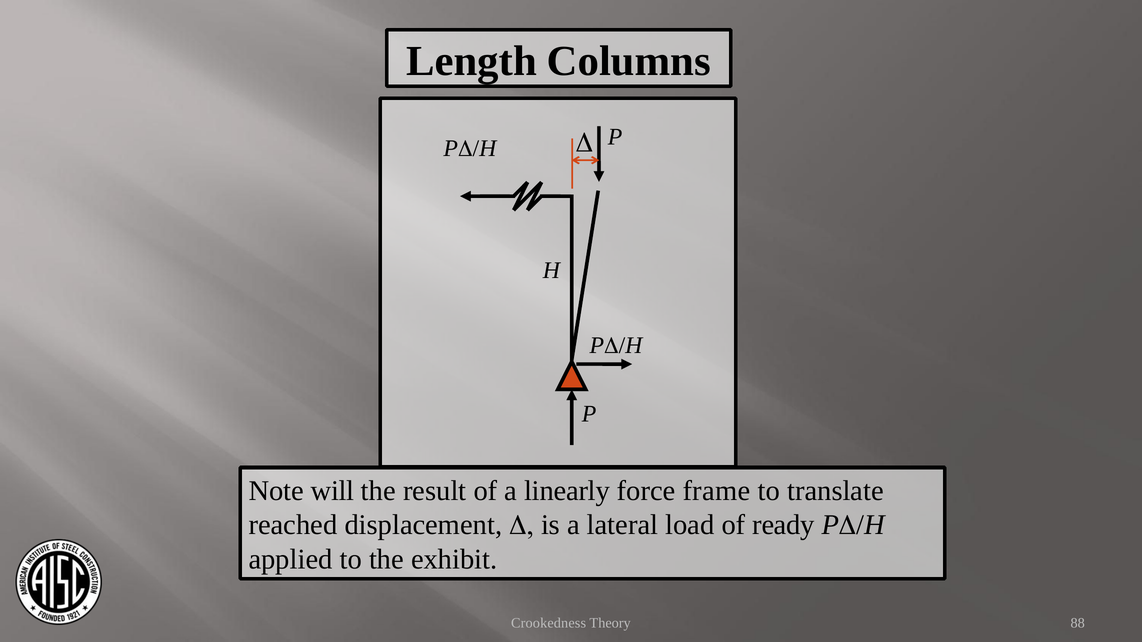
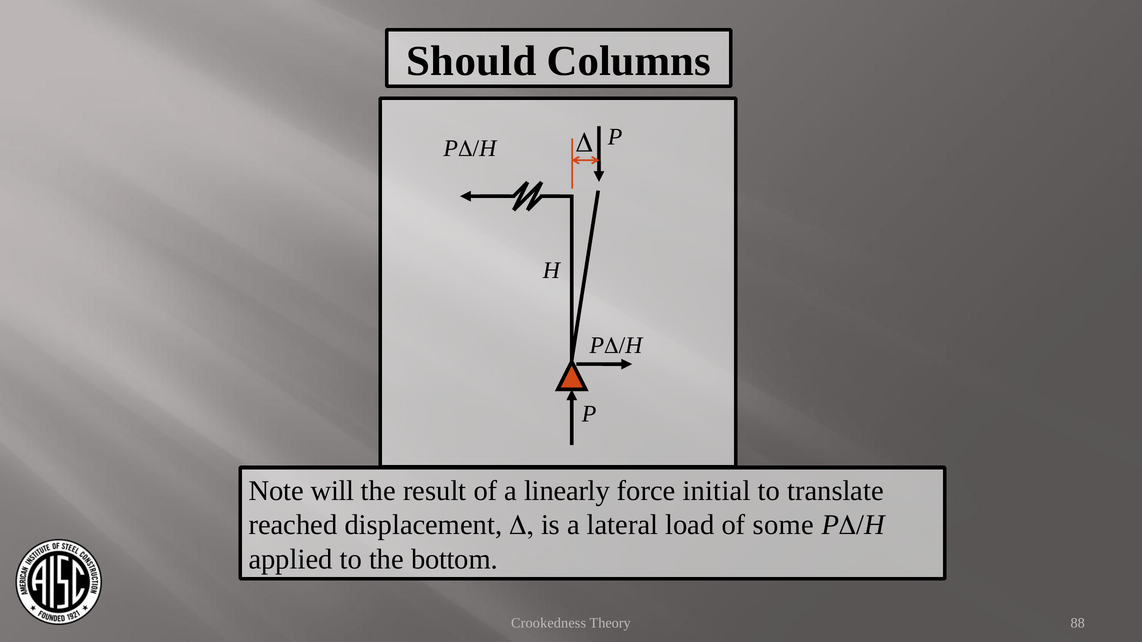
Length: Length -> Should (471, 61)
frame: frame -> initial (717, 491)
ready: ready -> some (783, 525)
exhibit: exhibit -> bottom (454, 560)
